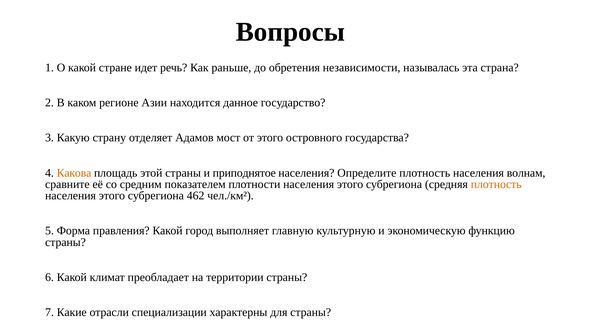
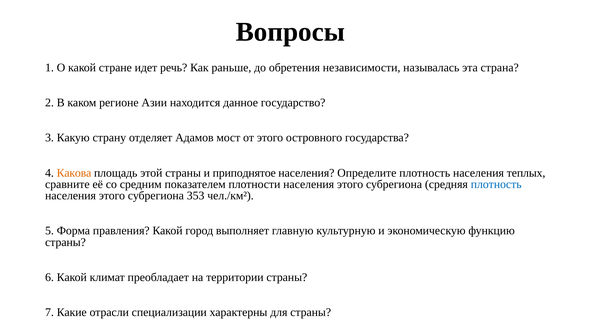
волнам: волнам -> теплых (526, 173)
плотность colour: orange -> blue (496, 184)
462: 462 -> 353 (196, 196)
